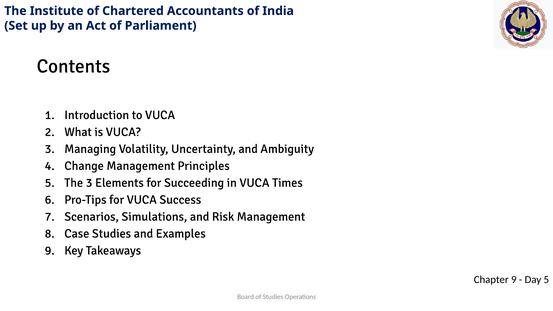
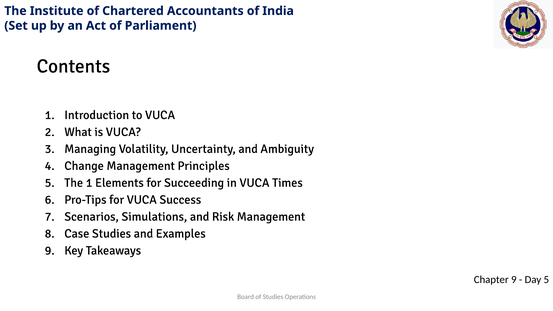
The 3: 3 -> 1 (89, 183)
